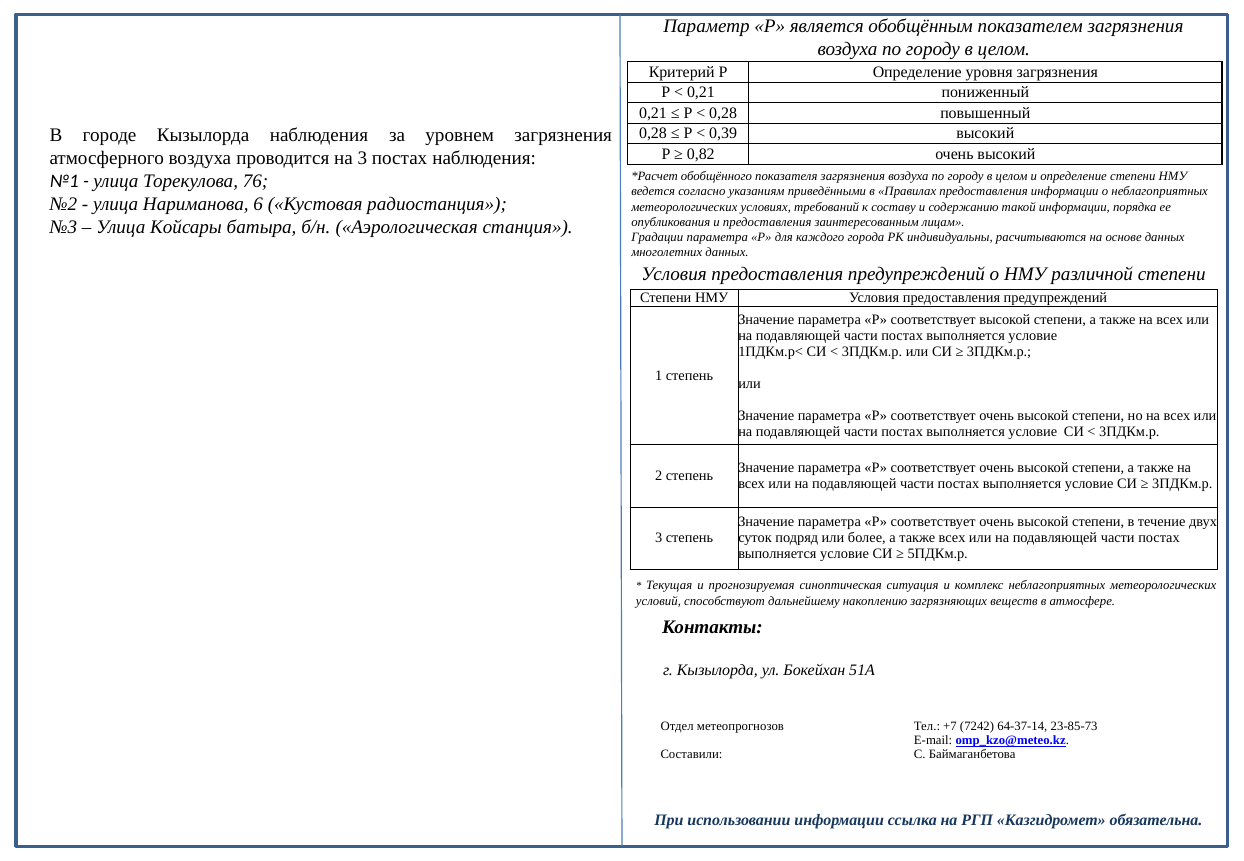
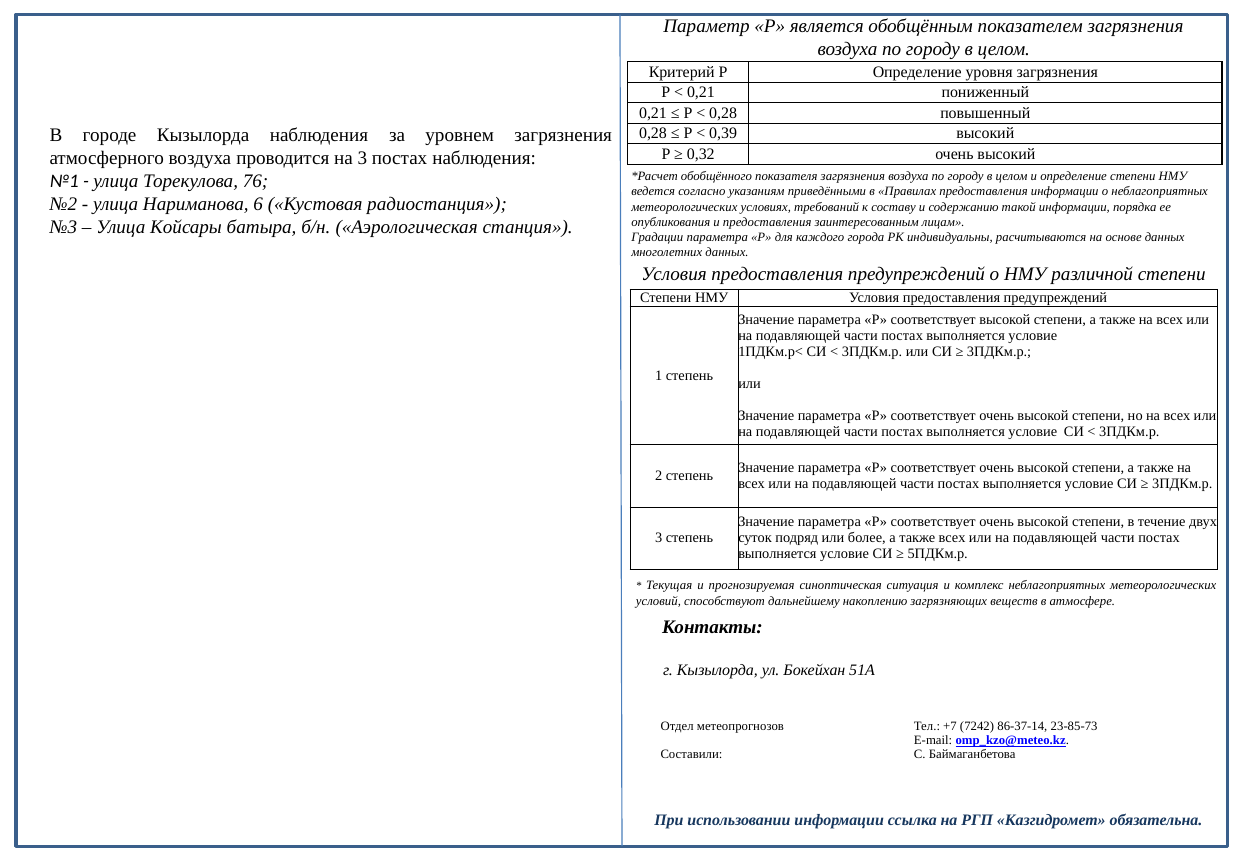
0,82: 0,82 -> 0,32 (701, 154)
64-37-14: 64-37-14 -> 86-37-14 (1022, 726)
